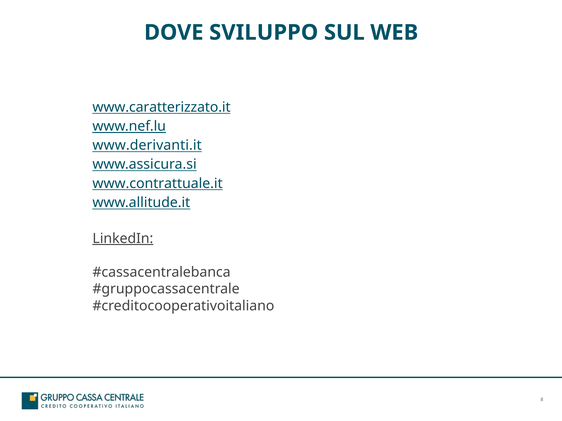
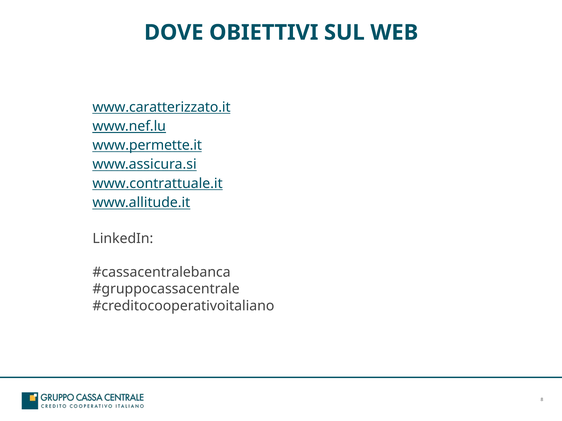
SVILUPPO: SVILUPPO -> OBIETTIVI (264, 33)
www.derivanti.it: www.derivanti.it -> www.permette.it (147, 145)
LinkedIn underline: present -> none (123, 239)
